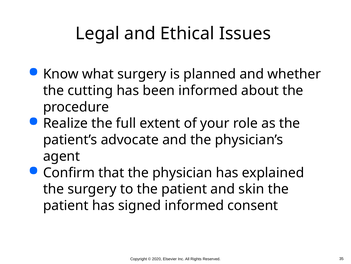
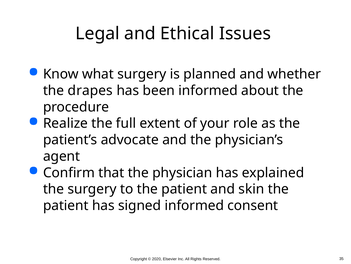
cutting: cutting -> drapes (90, 90)
